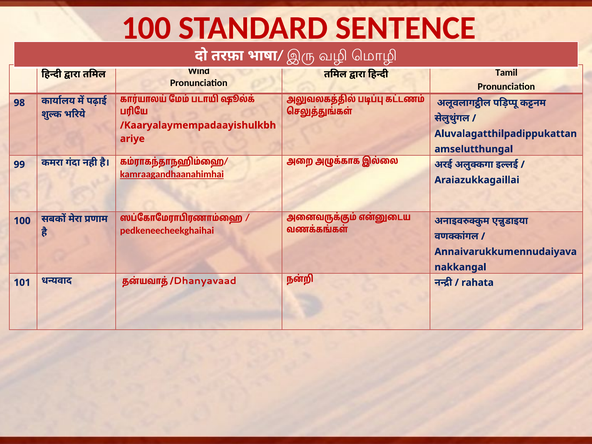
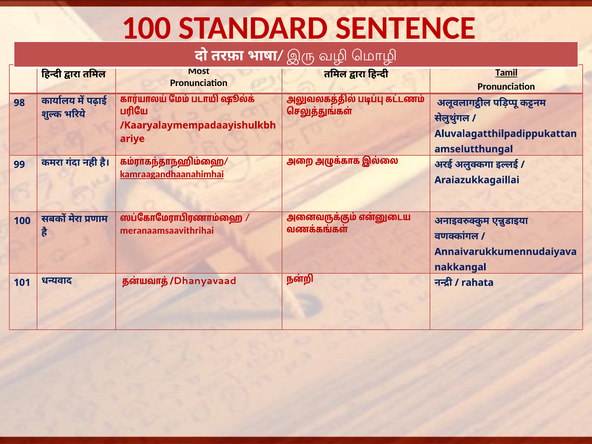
Wind: Wind -> Most (199, 71)
Tamil underline: none -> present (506, 73)
pedkeneecheekghaihai: pedkeneecheekghaihai -> meranaamsaavithrihai (167, 231)
